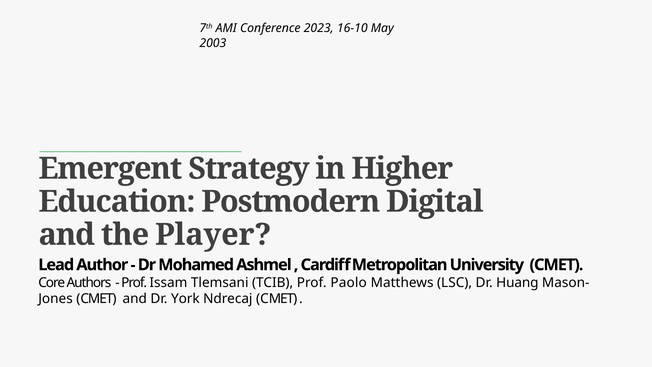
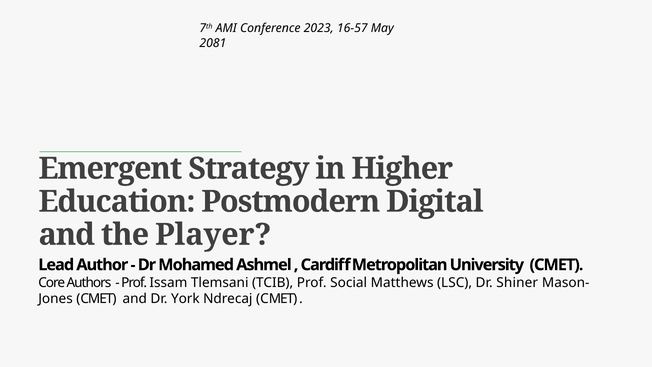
16-10: 16-10 -> 16-57 (352, 28)
2003: 2003 -> 2081 (213, 43)
Paolo: Paolo -> Social (349, 282)
Huang: Huang -> Shiner (517, 282)
